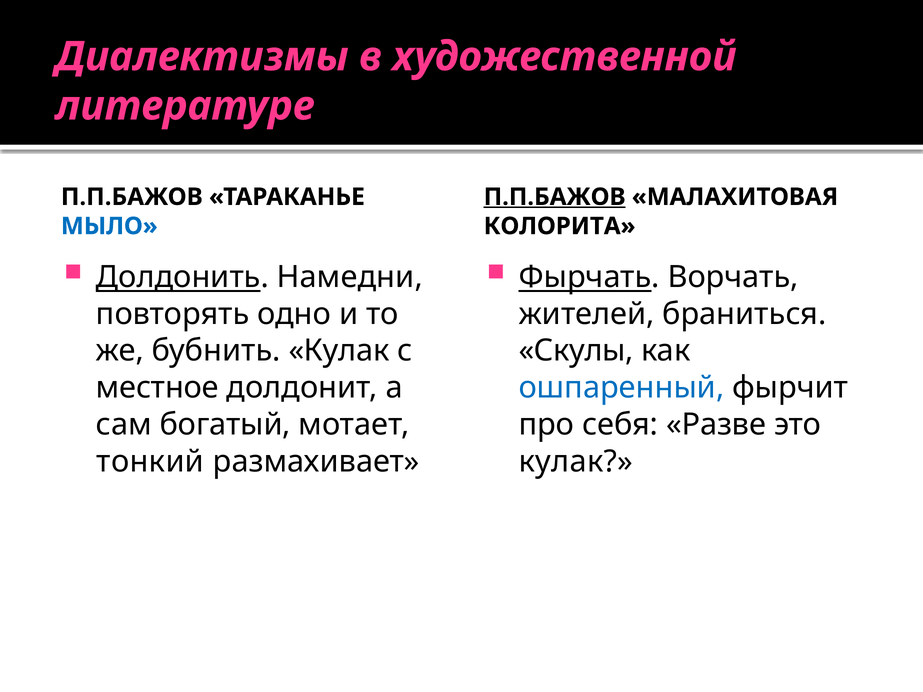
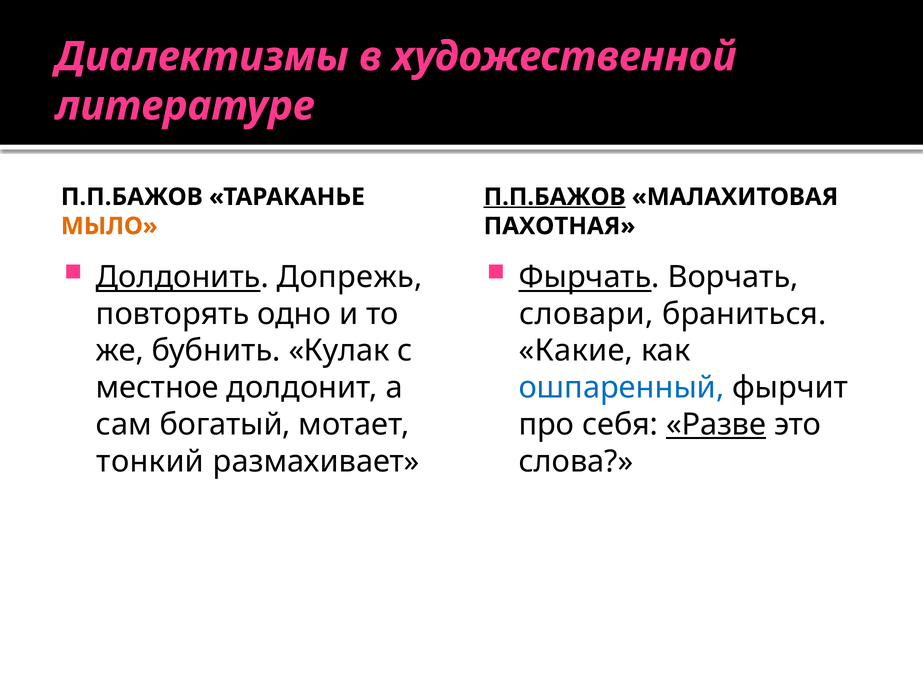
МЫЛО colour: blue -> orange (109, 226)
КОЛОРИТА: КОЛОРИТА -> ПАХОТНАЯ (560, 226)
Намедни: Намедни -> Допрежь (350, 277)
жителей: жителей -> словари (586, 314)
Скулы: Скулы -> Какие (576, 351)
Разве underline: none -> present (716, 425)
кулак: кулак -> слова (576, 462)
